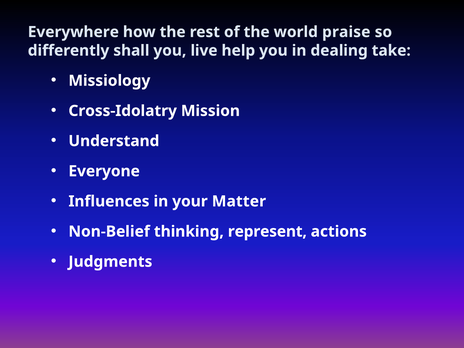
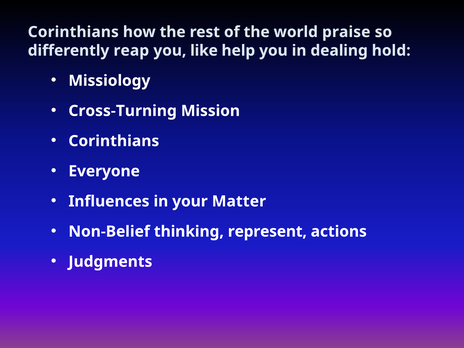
Everywhere: Everywhere -> Corinthians (73, 32)
shall: shall -> reap (131, 51)
live: live -> like (204, 51)
take: take -> hold (391, 51)
Cross-Idolatry: Cross-Idolatry -> Cross-Turning (123, 111)
Understand: Understand -> Corinthians (114, 141)
